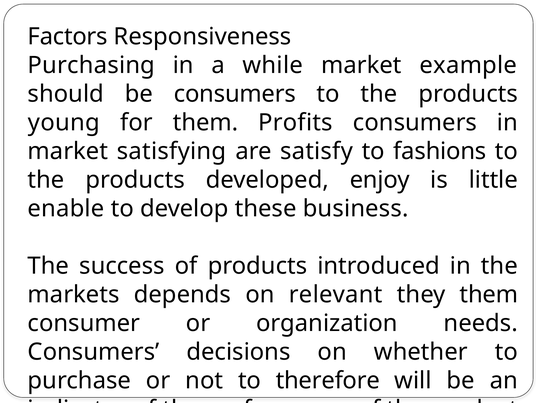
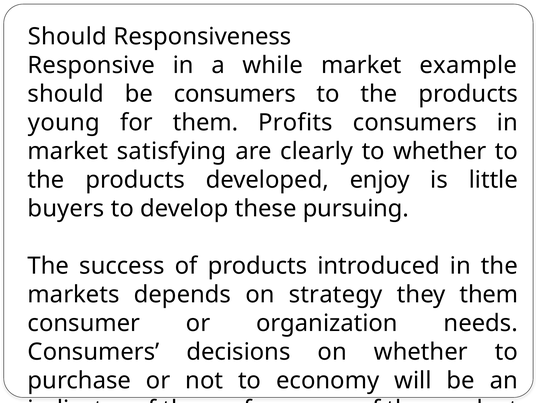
Factors: Factors -> Should (67, 37)
Purchasing: Purchasing -> Responsive (91, 65)
satisfy: satisfy -> clearly (317, 151)
to fashions: fashions -> whether (440, 151)
enable: enable -> buyers (66, 208)
business: business -> pursuing (356, 208)
relevant: relevant -> strategy (336, 294)
therefore: therefore -> economy (328, 380)
